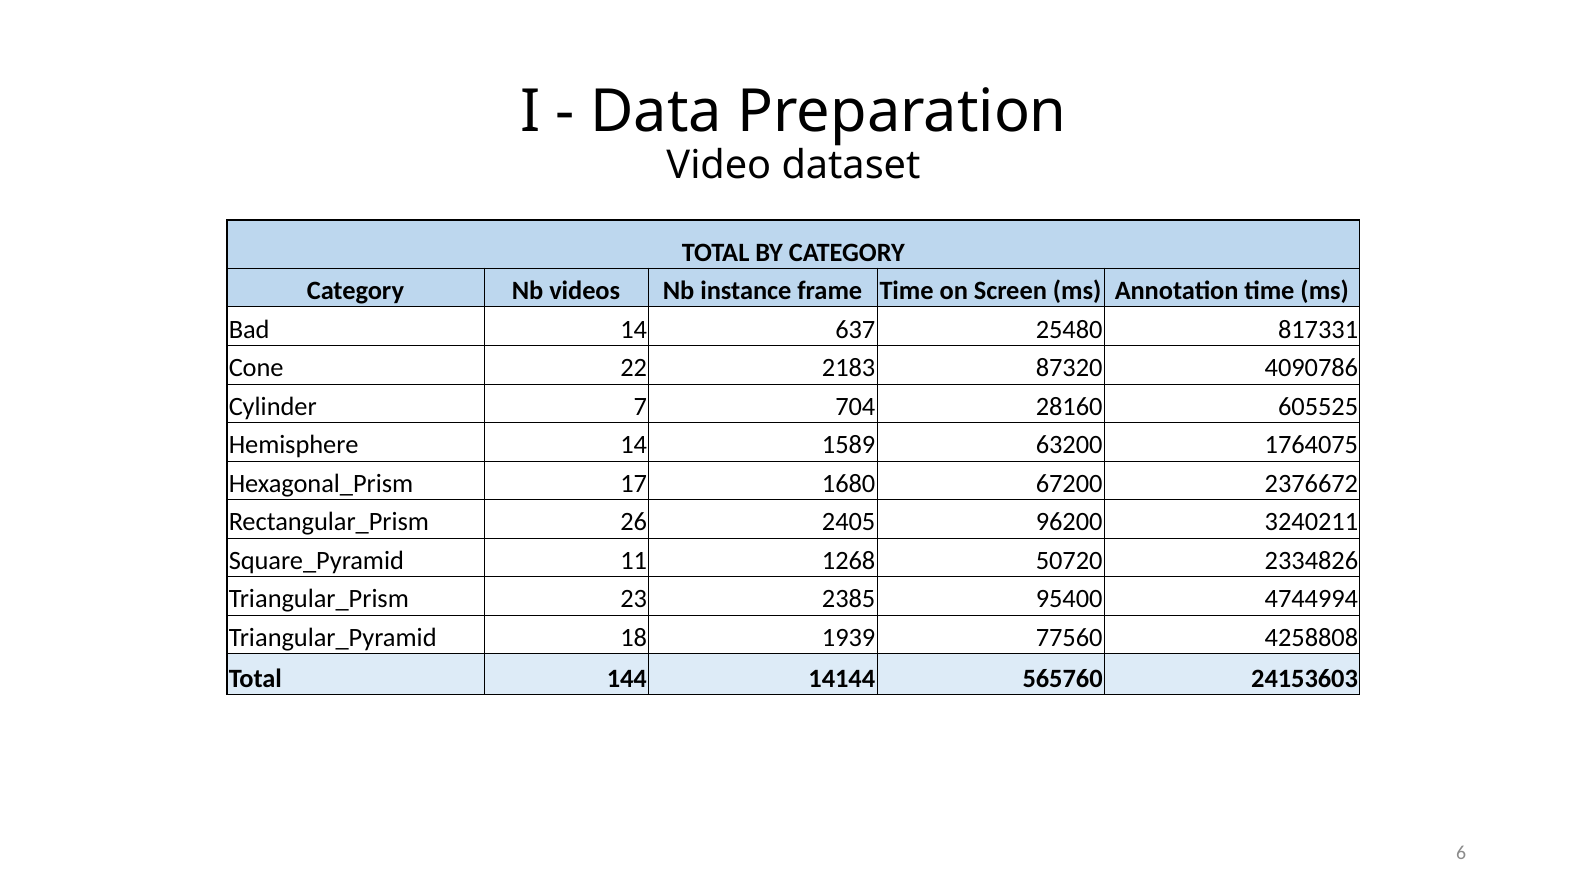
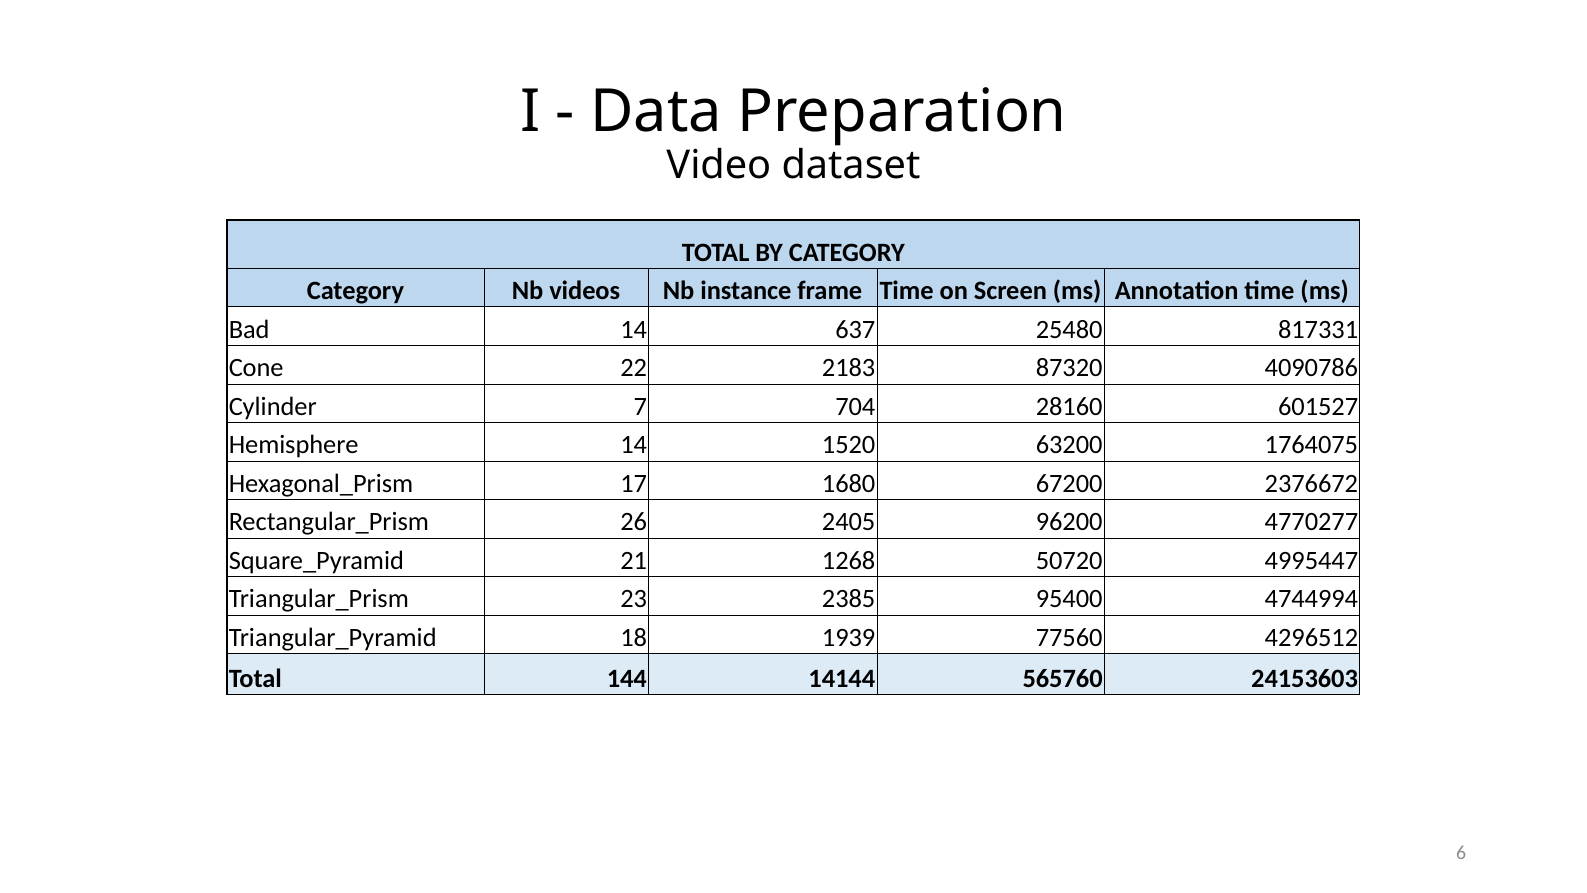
605525: 605525 -> 601527 (1318, 406)
1589: 1589 -> 1520 (849, 445)
3240211: 3240211 -> 4770277 (1311, 522)
11: 11 -> 21 (634, 560)
2334826: 2334826 -> 4995447 (1311, 560)
4258808: 4258808 -> 4296512 (1311, 638)
